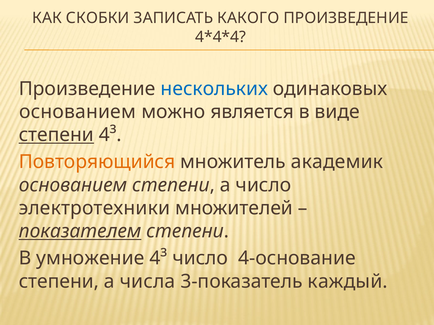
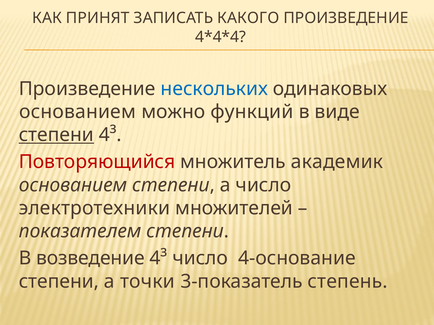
СКОБКИ: СКОБКИ -> ПРИНЯТ (98, 18)
является: является -> функций (252, 112)
Повторяющийся colour: orange -> red (97, 162)
показателем underline: present -> none (80, 232)
умножение: умножение -> возведение (91, 259)
числа: числа -> точки (147, 282)
каждый: каждый -> степень (348, 282)
